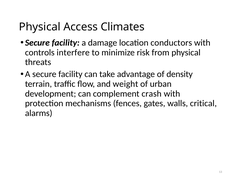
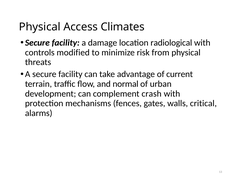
conductors: conductors -> radiological (171, 43)
interfere: interfere -> modified (73, 53)
density: density -> current (180, 74)
weight: weight -> normal (126, 84)
